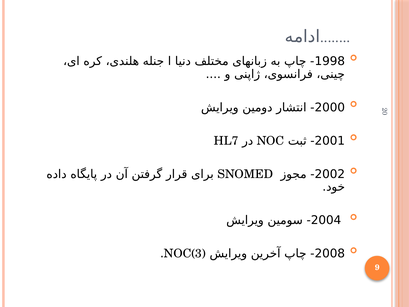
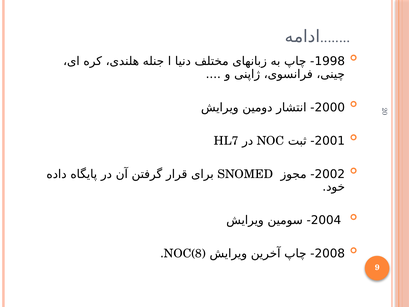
NOC(3: NOC(3 -> NOC(8 (185, 253)
